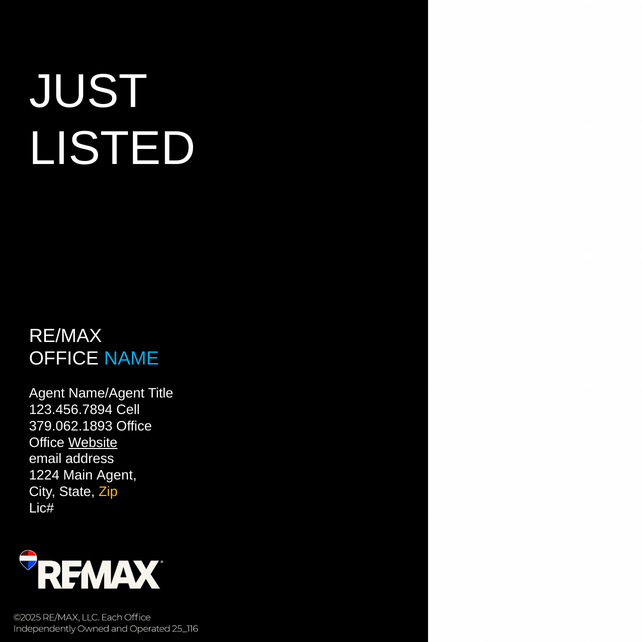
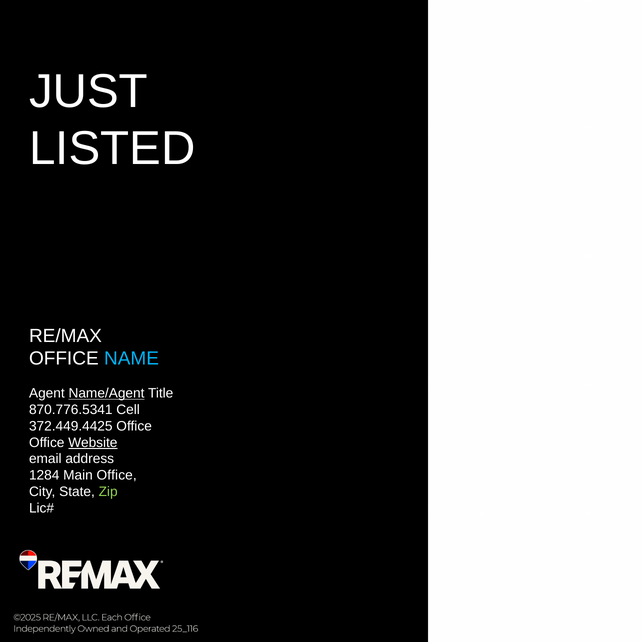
Name/Agent underline: none -> present (106, 393)
123.456.7894: 123.456.7894 -> 870.776.5341 (71, 410)
379.062.1893: 379.062.1893 -> 372.449.4425 (71, 426)
1224: 1224 -> 1284 (44, 475)
Main Agent: Agent -> Office (117, 475)
Zip colour: yellow -> light green (108, 492)
